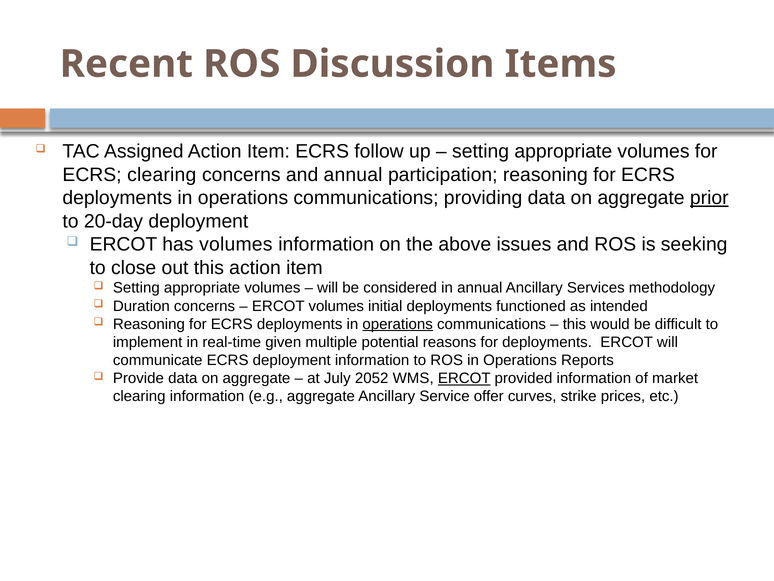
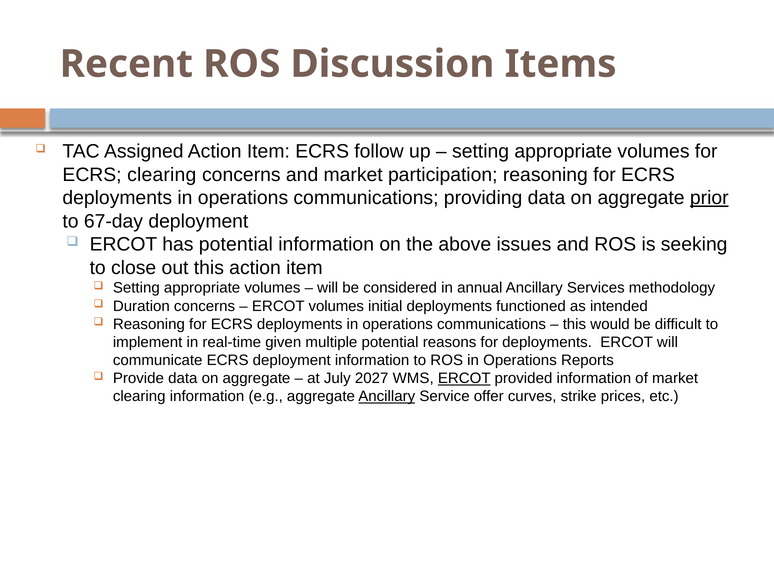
and annual: annual -> market (353, 175)
20-day: 20-day -> 67-day (113, 221)
has volumes: volumes -> potential (236, 244)
operations underline: present -> none (398, 324)
2052: 2052 -> 2027 (372, 378)
Ancillary underline: none -> present (387, 396)
